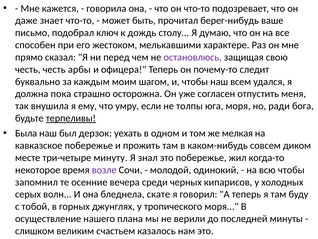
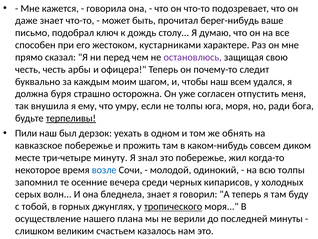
мелькавшими: мелькавшими -> кустарниками (170, 45)
пока: пока -> буря (61, 94)
Была: Была -> Пили (26, 133)
мелкая: мелкая -> обнять (237, 133)
возле colour: purple -> blue (104, 170)
всю чтобы: чтобы -> толпы (291, 170)
бледнела скате: скате -> знает (159, 194)
тропического underline: none -> present (173, 206)
